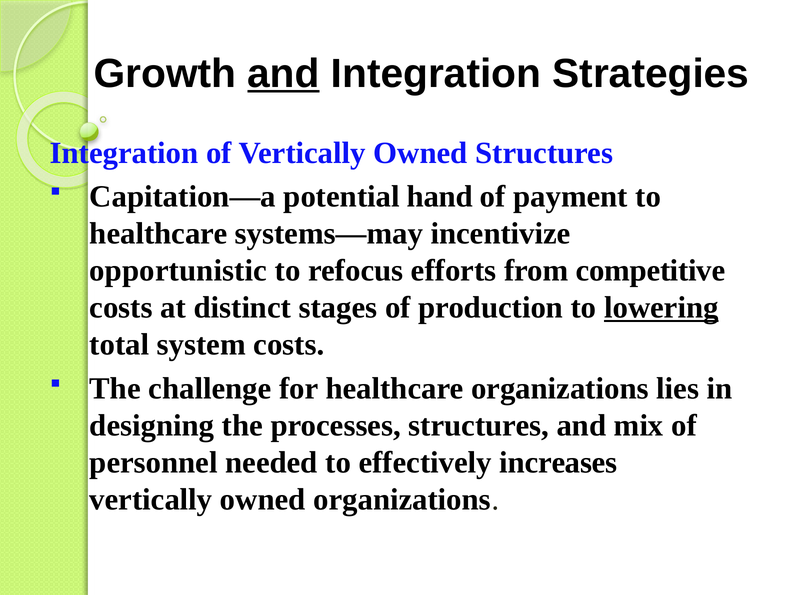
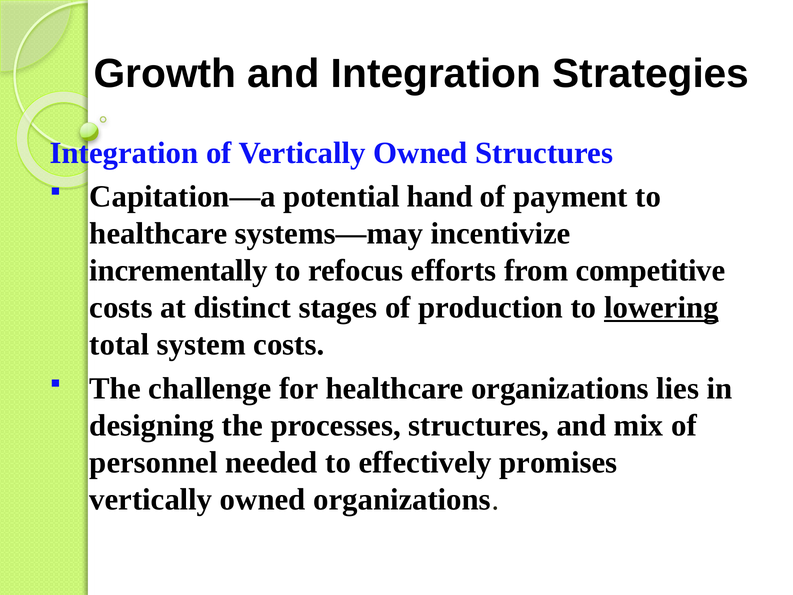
and underline: present -> none (283, 74)
opportunistic: opportunistic -> incrementally (178, 271)
increases: increases -> promises (558, 462)
